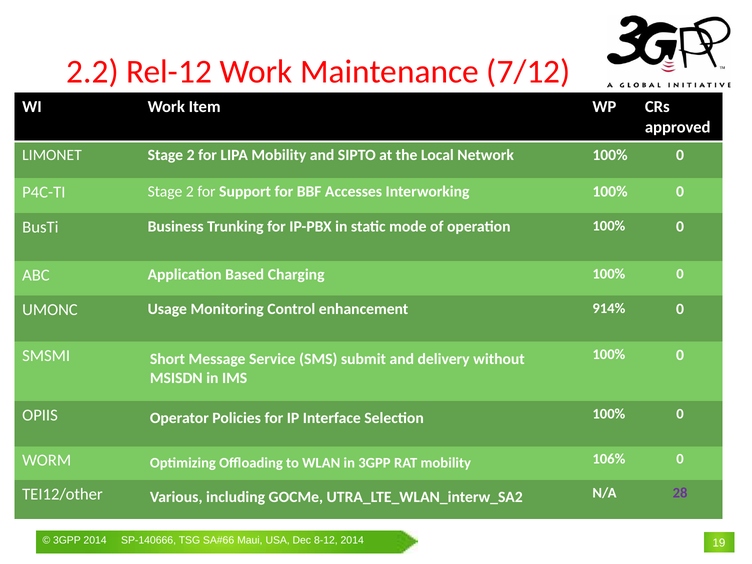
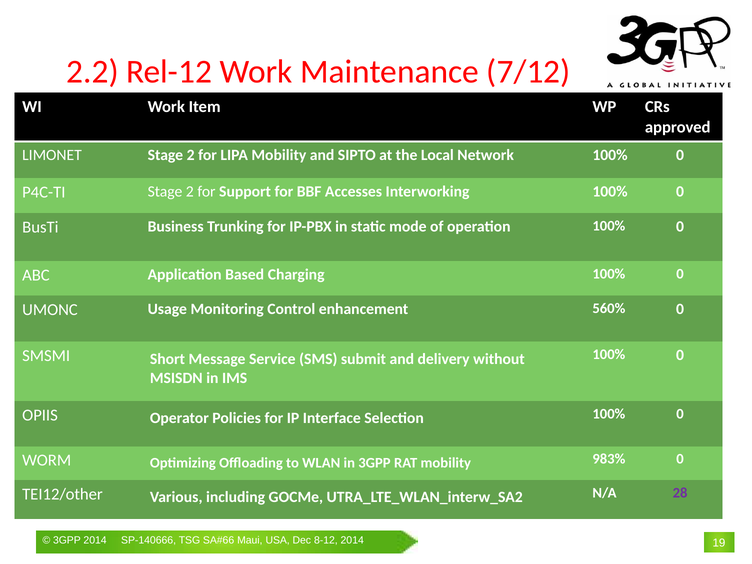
914%: 914% -> 560% (609, 308)
106%: 106% -> 983% (609, 459)
